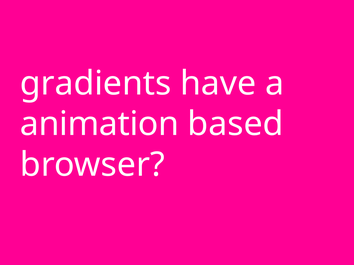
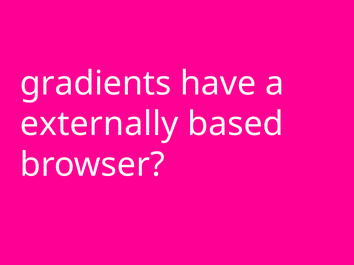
animation: animation -> externally (99, 124)
